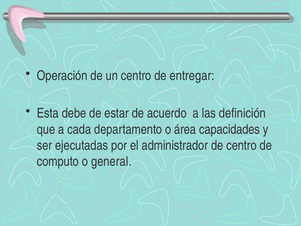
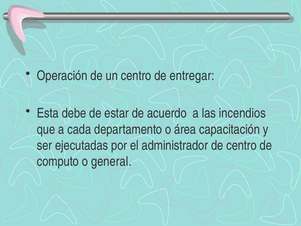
definición: definición -> incendios (242, 113)
capacidades: capacidades -> capacitación (230, 129)
